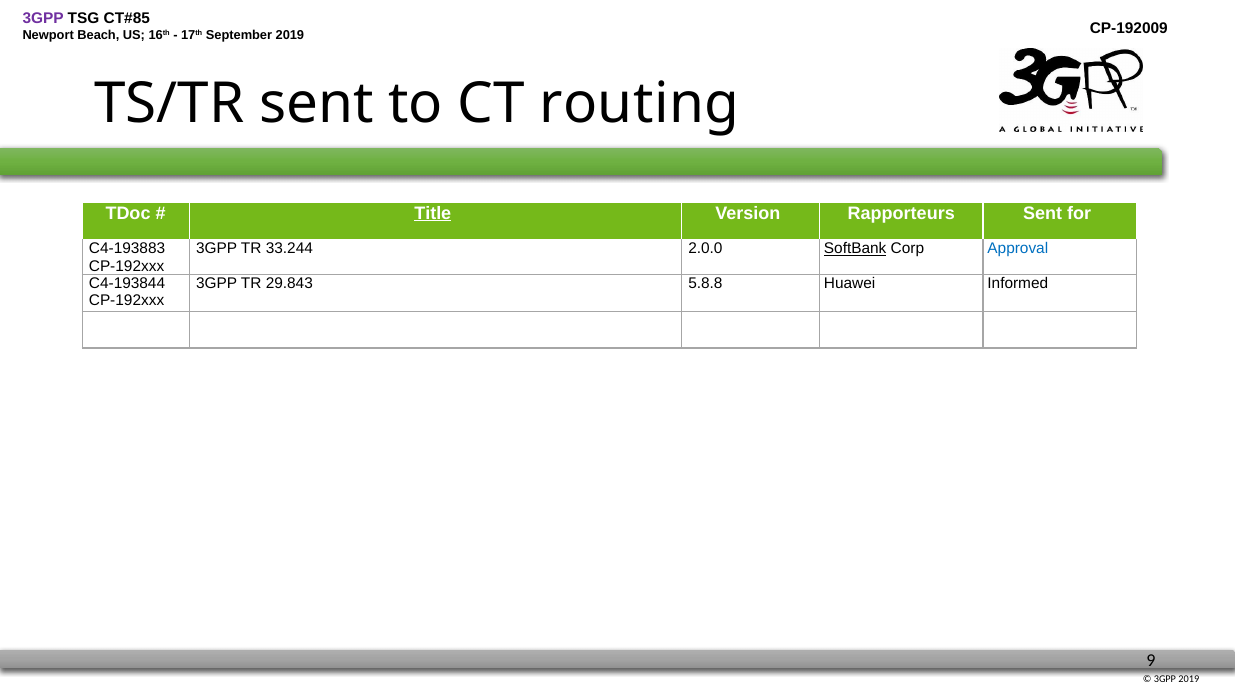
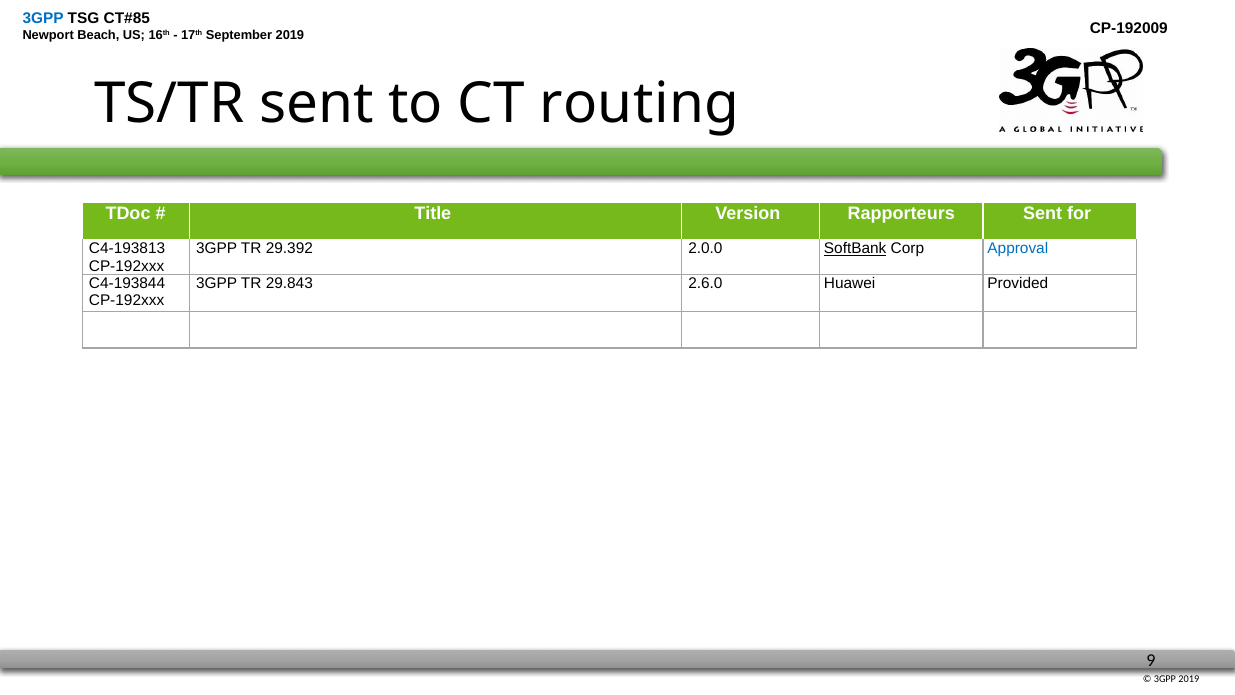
3GPP colour: purple -> blue (43, 19)
Title underline: present -> none (433, 213)
C4-193883: C4-193883 -> C4-193813 (127, 249)
33.244: 33.244 -> 29.392 (289, 249)
5.8.8: 5.8.8 -> 2.6.0 (705, 283)
Informed: Informed -> Provided (1018, 283)
